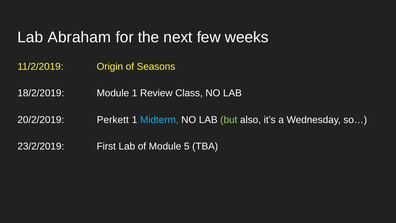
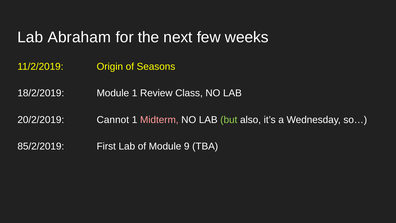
Perkett: Perkett -> Cannot (113, 120)
Midterm colour: light blue -> pink (159, 120)
23/2/2019: 23/2/2019 -> 85/2/2019 (41, 146)
5: 5 -> 9 (187, 146)
